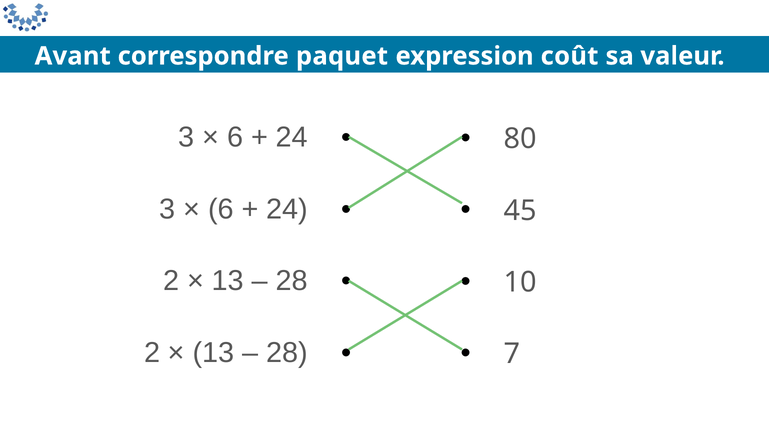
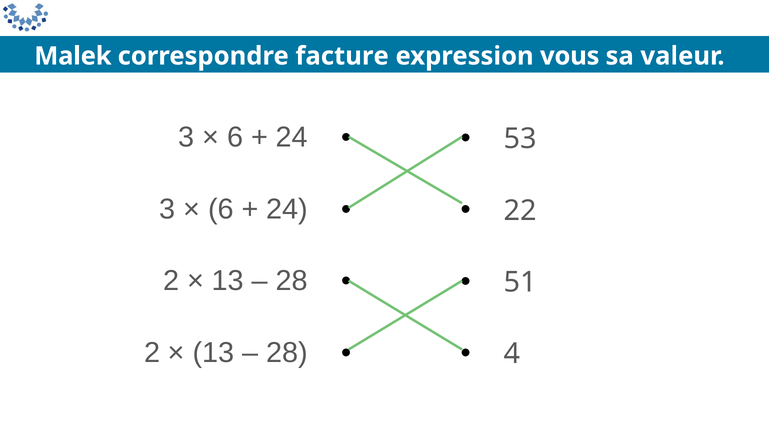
Avant: Avant -> Malek (73, 56)
paquet: paquet -> facture (342, 56)
coût: coût -> vous (570, 56)
80: 80 -> 53 (520, 139)
45: 45 -> 22 (520, 211)
10: 10 -> 51 (520, 283)
7: 7 -> 4 (512, 354)
